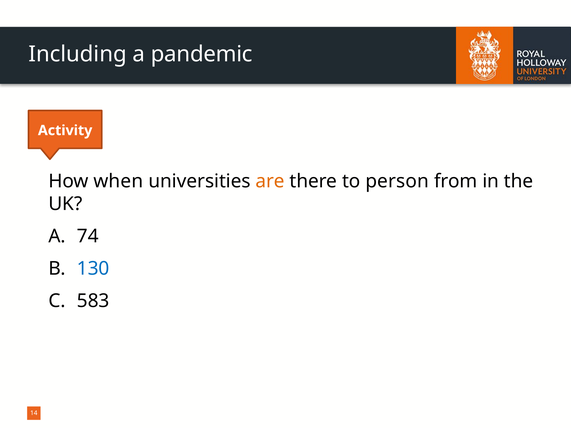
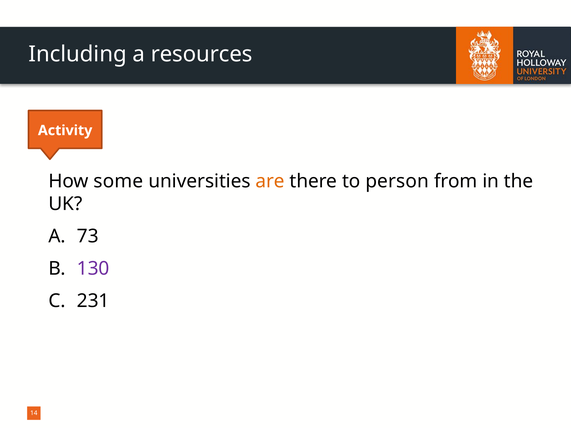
pandemic: pandemic -> resources (202, 54)
when: when -> some (118, 181)
74: 74 -> 73 (88, 236)
130 colour: blue -> purple (93, 269)
583: 583 -> 231 (93, 301)
